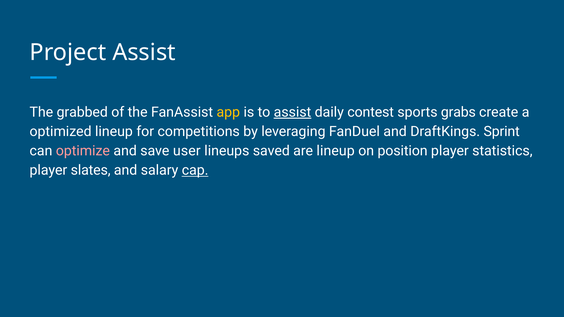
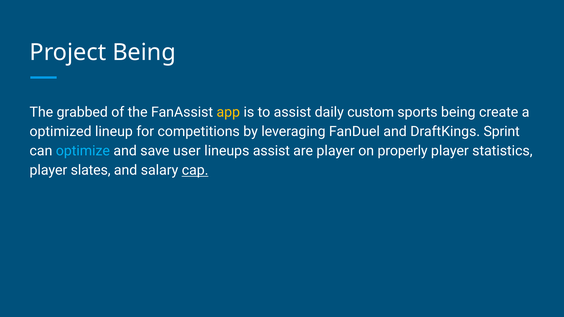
Project Assist: Assist -> Being (144, 52)
assist underline: present -> none (292, 112)
contest: contest -> custom (371, 112)
sports grabs: grabs -> being (458, 112)
optimize colour: pink -> light blue (83, 151)
lineups saved: saved -> assist (271, 151)
are lineup: lineup -> player (336, 151)
position: position -> properly (403, 151)
